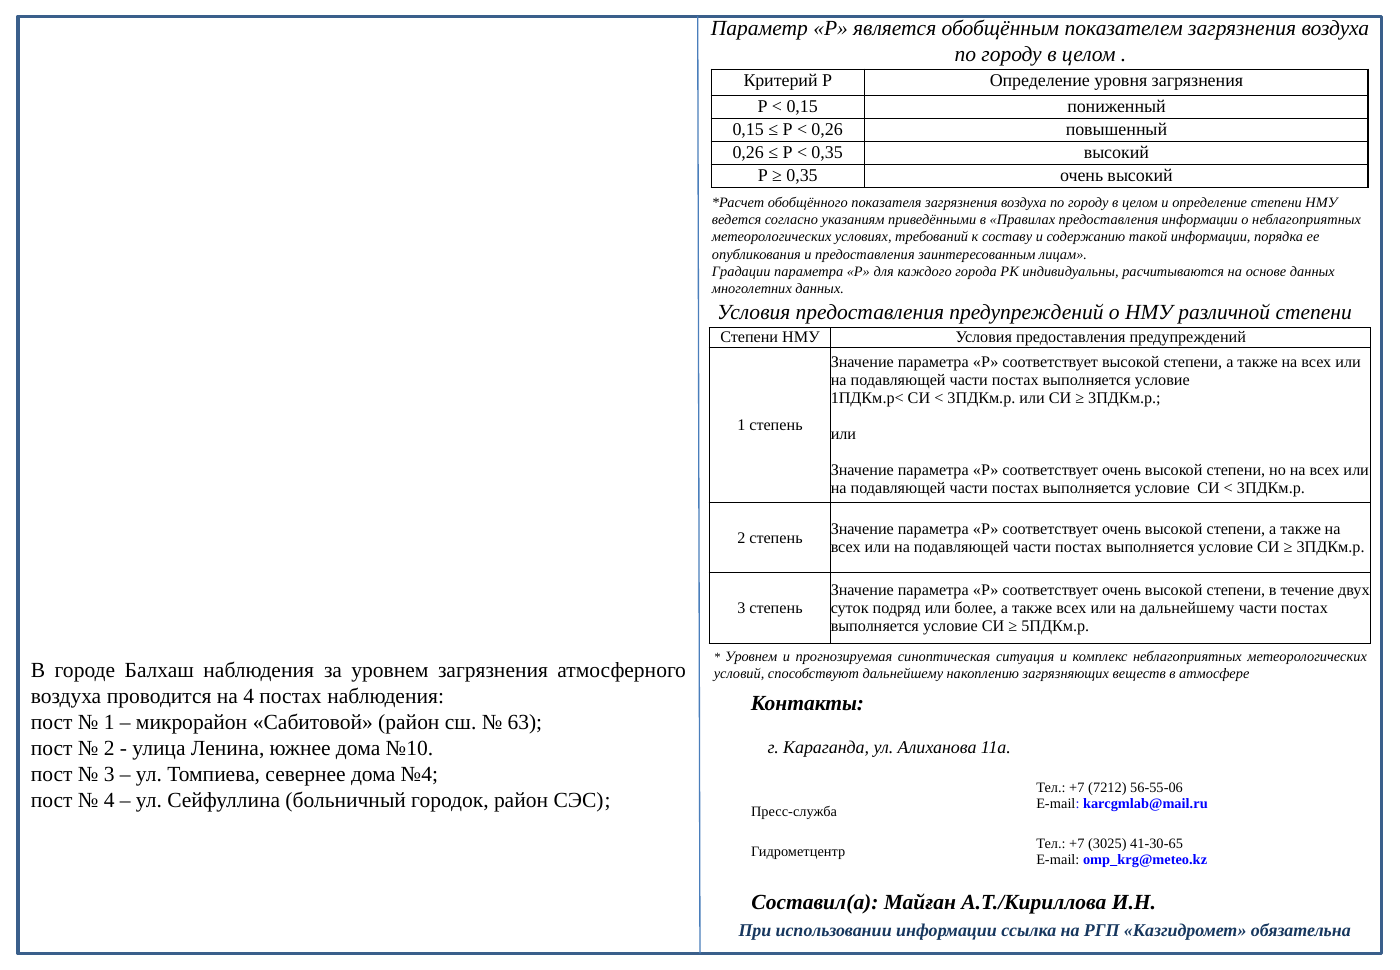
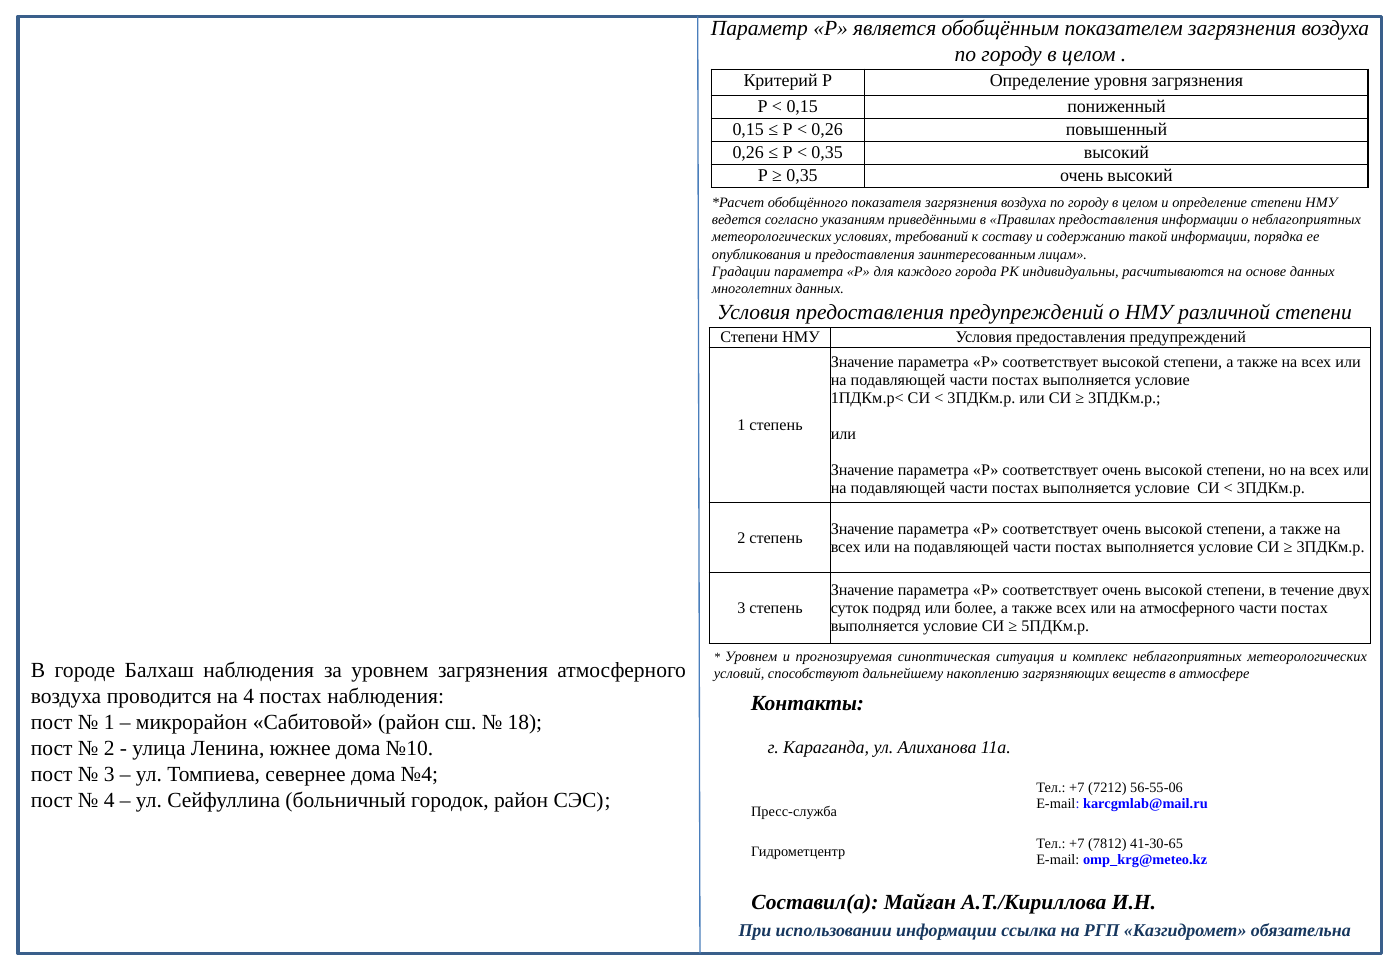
на дальнейшему: дальнейшему -> атмосферного (1187, 608)
63: 63 -> 18 (525, 722)
3025: 3025 -> 7812 (1107, 843)
